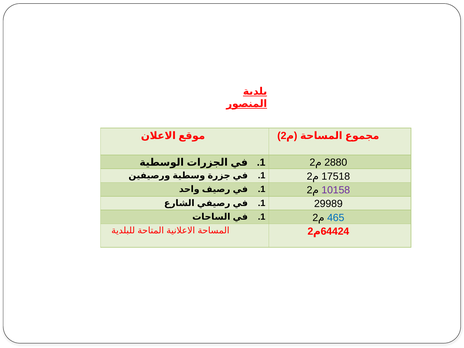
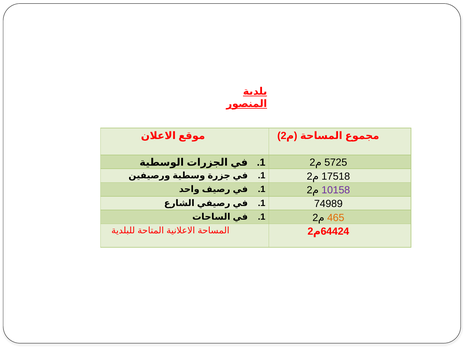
2880: 2880 -> 5725 (336, 163)
29989: 29989 -> 74989 (328, 204)
465 colour: blue -> orange (336, 218)
